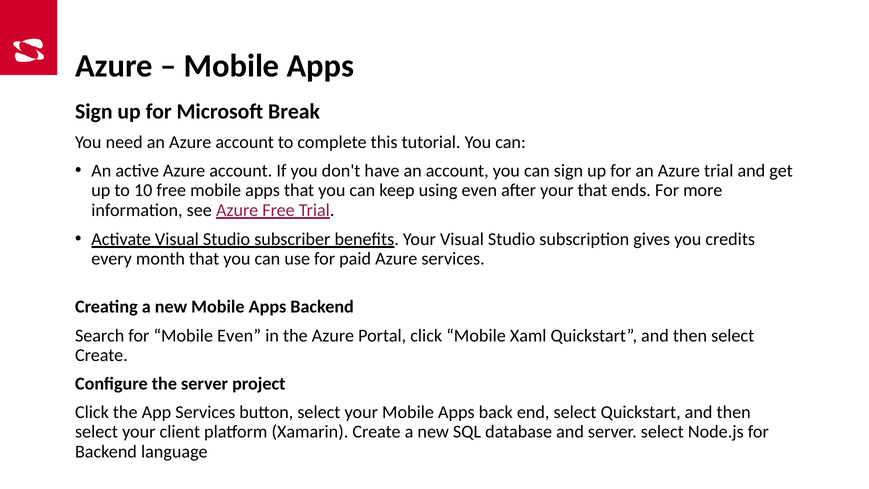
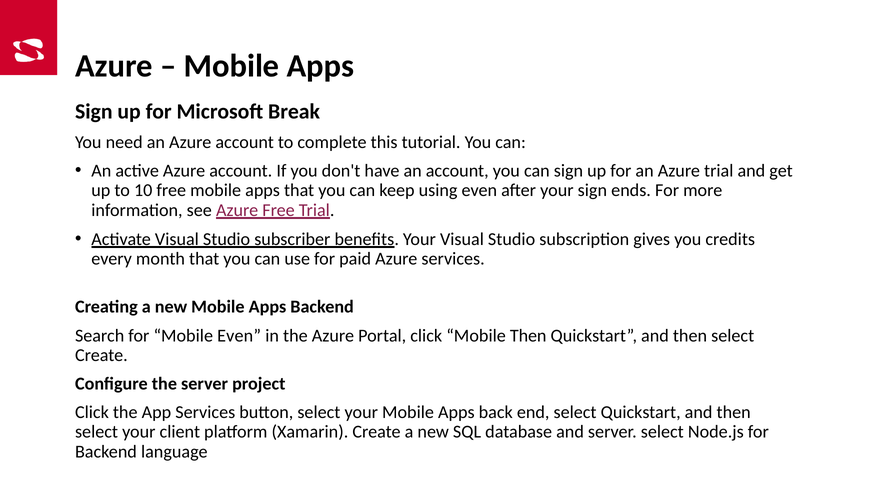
your that: that -> sign (592, 190)
Mobile Xaml: Xaml -> Then (528, 335)
